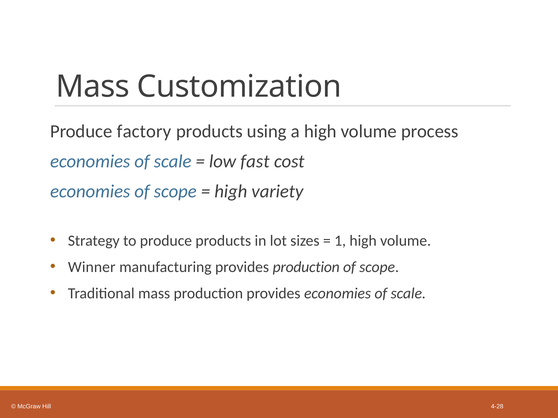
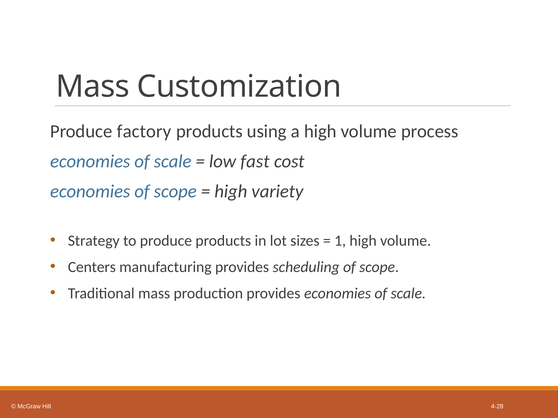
Winner: Winner -> Centers (92, 267)
provides production: production -> scheduling (306, 267)
